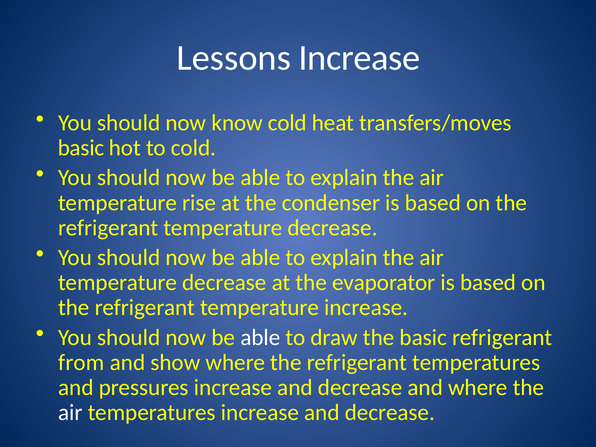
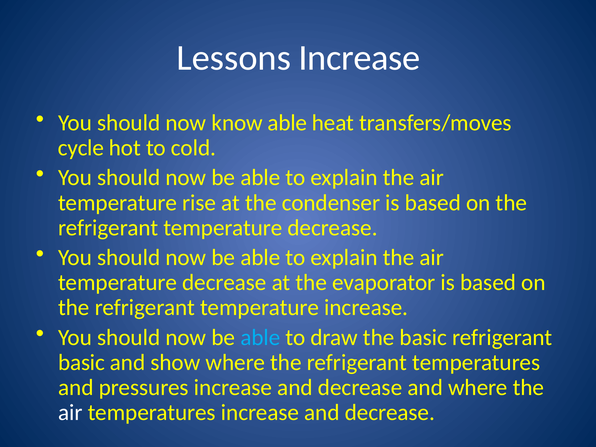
know cold: cold -> able (287, 123)
basic: basic -> cycle (81, 148)
able colour: white -> light blue (260, 337)
from: from -> basic (81, 362)
